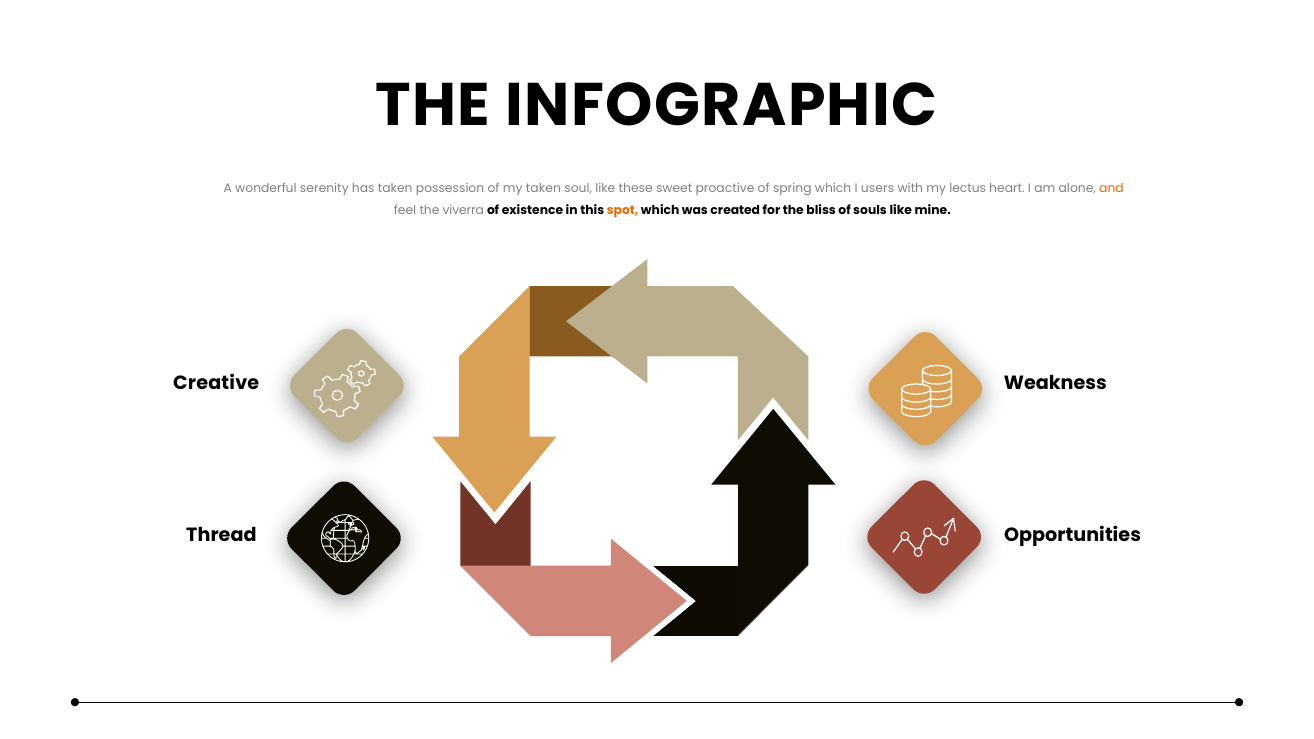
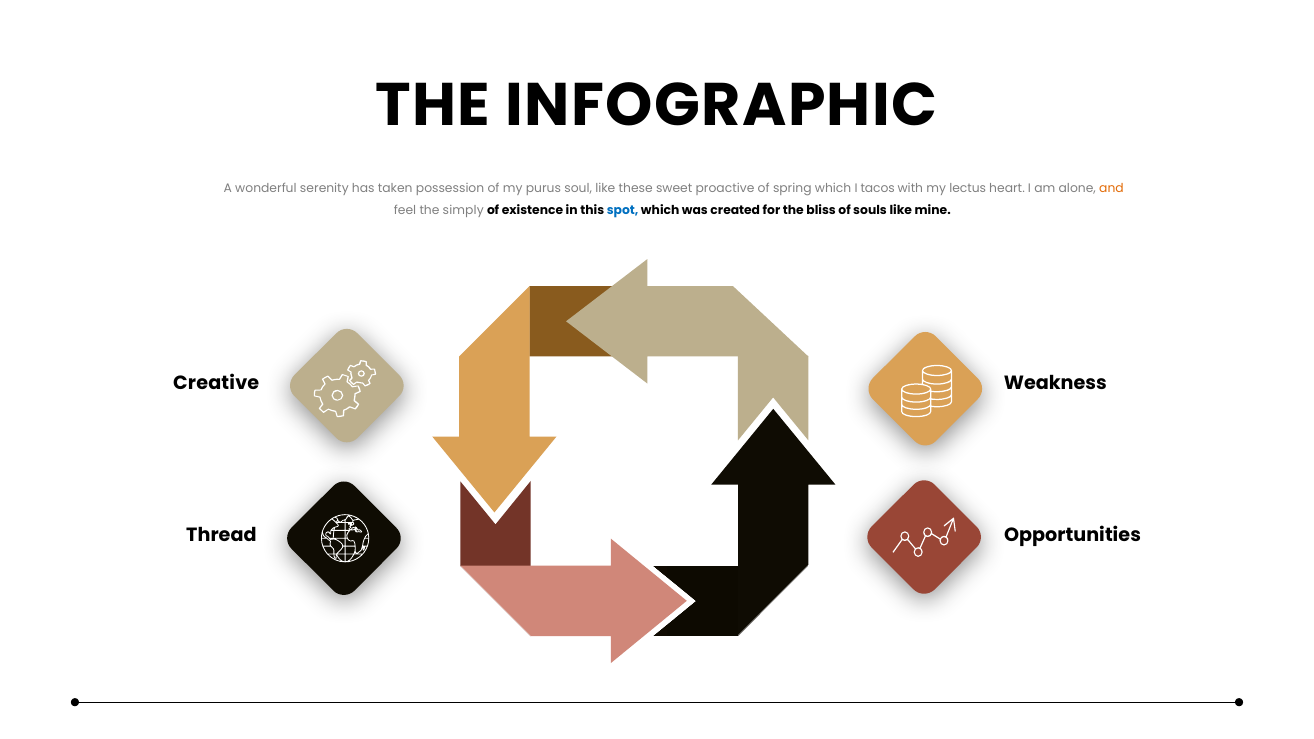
my taken: taken -> purus (543, 188)
users: users -> tacos (878, 188)
viverra: viverra -> simply (463, 210)
spot colour: orange -> blue (623, 210)
